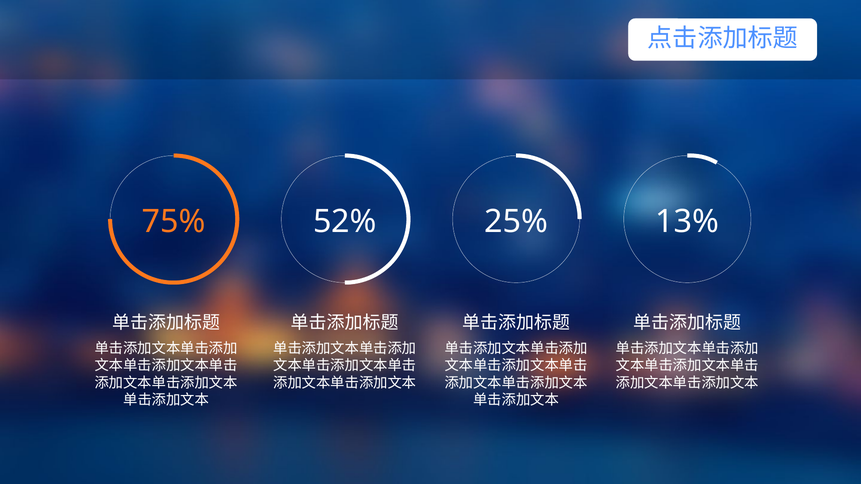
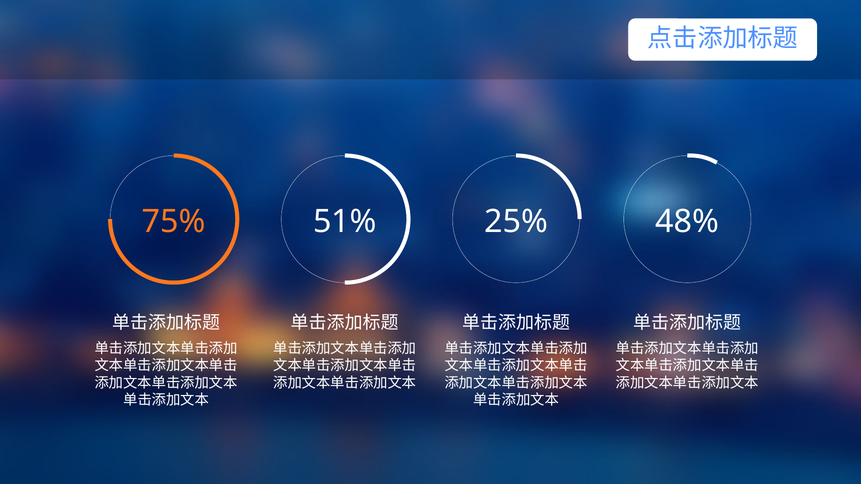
52%: 52% -> 51% (345, 222)
13%: 13% -> 48% (687, 222)
